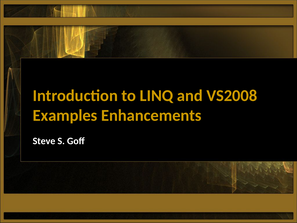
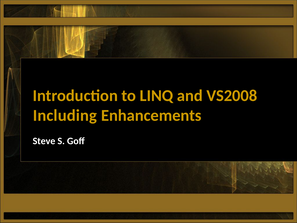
Examples: Examples -> Including (65, 115)
